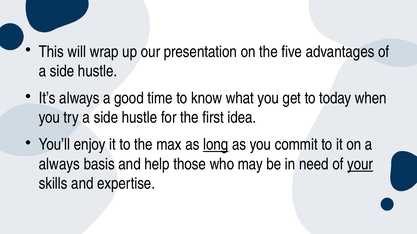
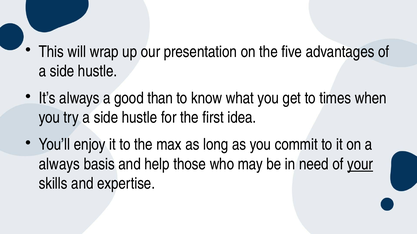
time: time -> than (160, 98)
today: today -> times (335, 98)
long underline: present -> none (216, 145)
